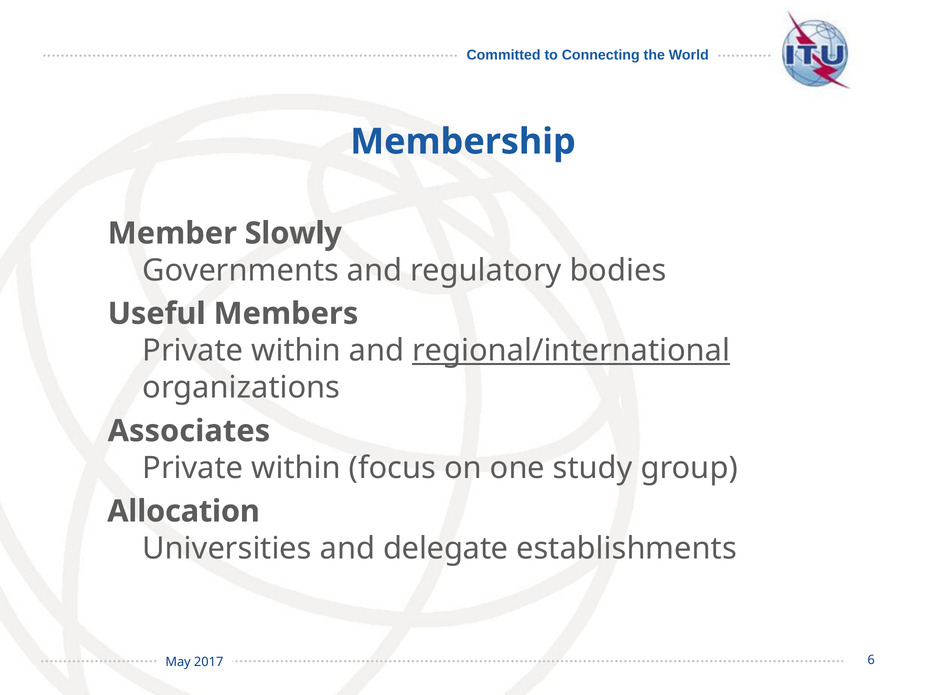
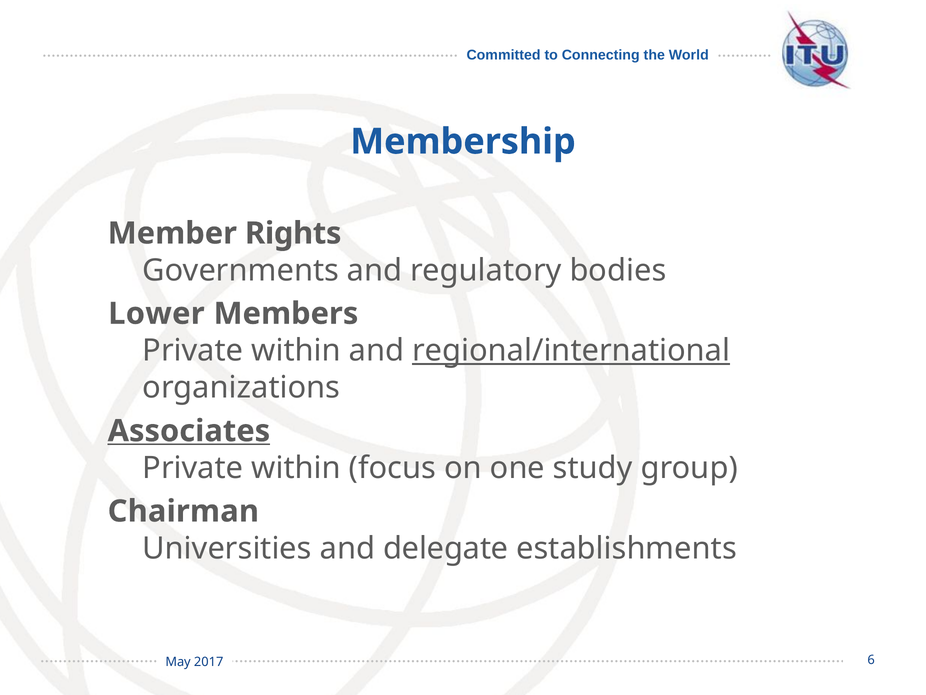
Slowly: Slowly -> Rights (293, 233)
Useful: Useful -> Lower (156, 313)
Associates underline: none -> present (189, 431)
Allocation: Allocation -> Chairman (183, 511)
